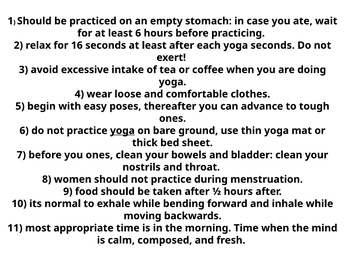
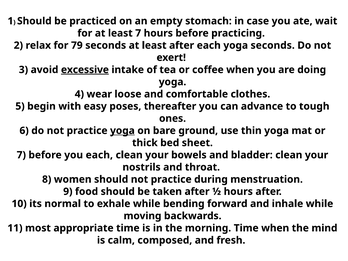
least 6: 6 -> 7 (138, 33)
16: 16 -> 79 (77, 45)
excessive underline: none -> present (85, 70)
you ones: ones -> each (99, 155)
